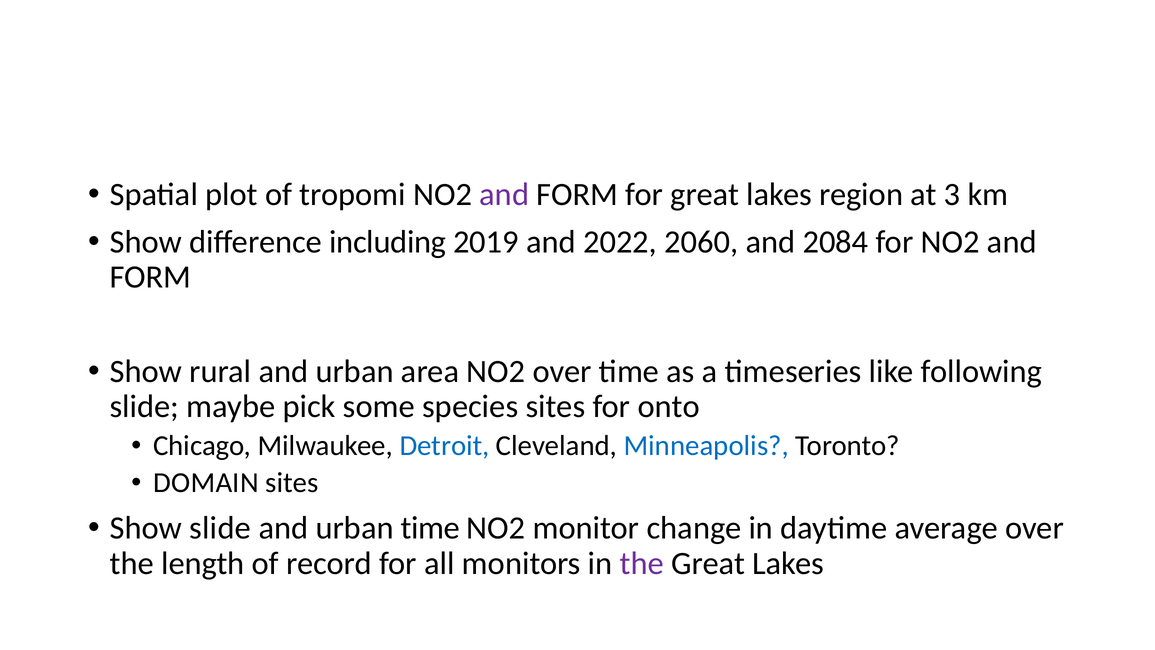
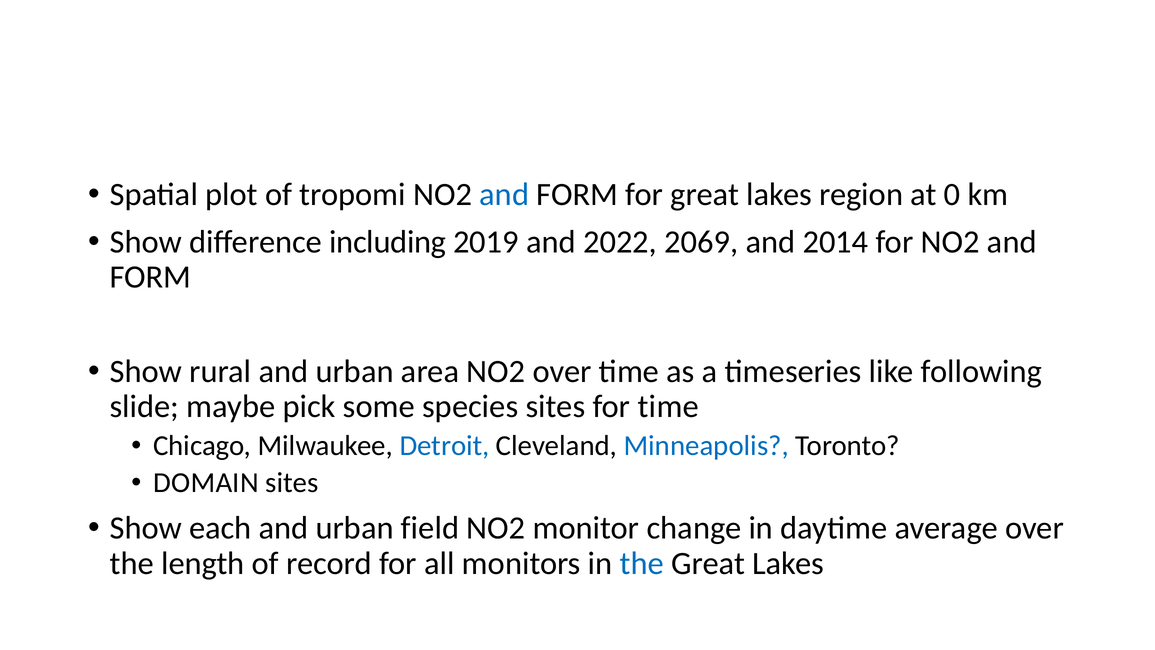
and colour: purple -> blue (504, 195)
3: 3 -> 0 (952, 195)
2060: 2060 -> 2069 (701, 242)
2084: 2084 -> 2014 (835, 242)
for onto: onto -> time (668, 406)
Show slide: slide -> each (220, 528)
urban time: time -> field (430, 528)
the colour: purple -> blue (642, 563)
